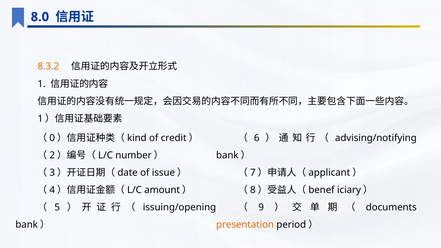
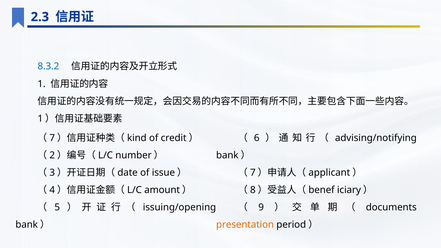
8.0: 8.0 -> 2.3 (40, 17)
8.3.2 colour: orange -> blue (48, 66)
0: 0 -> 7 (52, 138)
